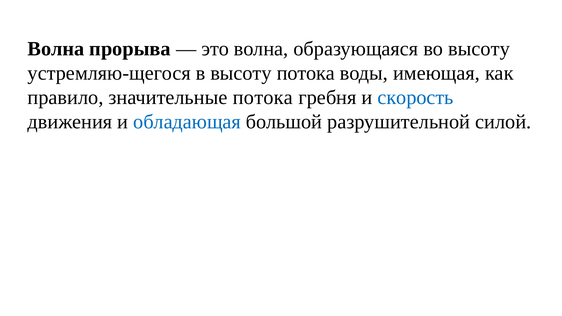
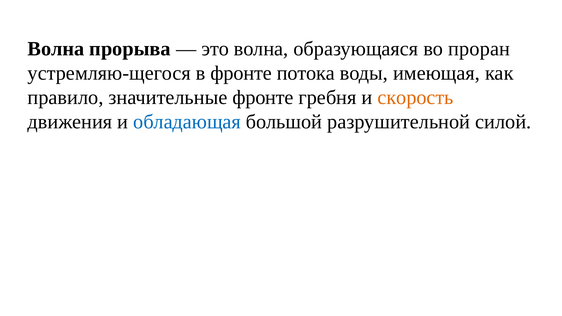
во высоту: высоту -> проран (479, 49)
в высоту: высоту -> фронте (241, 73)
значительные потока: потока -> фронте (263, 98)
скорость colour: blue -> orange (416, 98)
